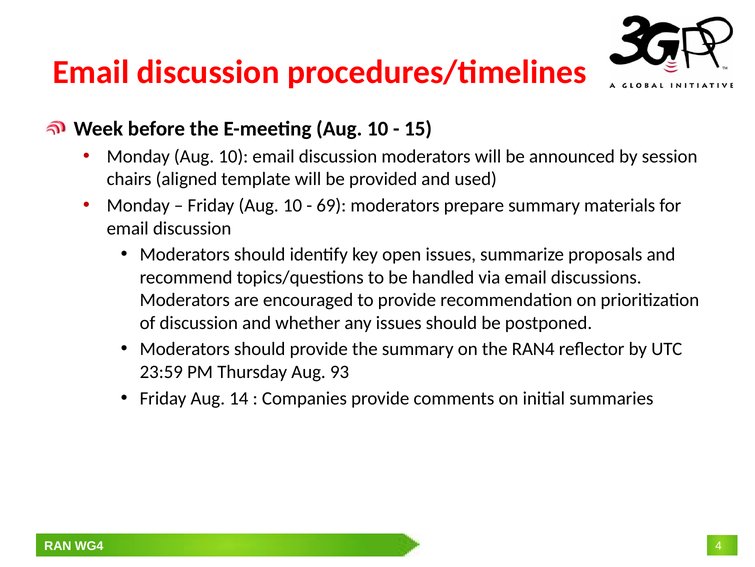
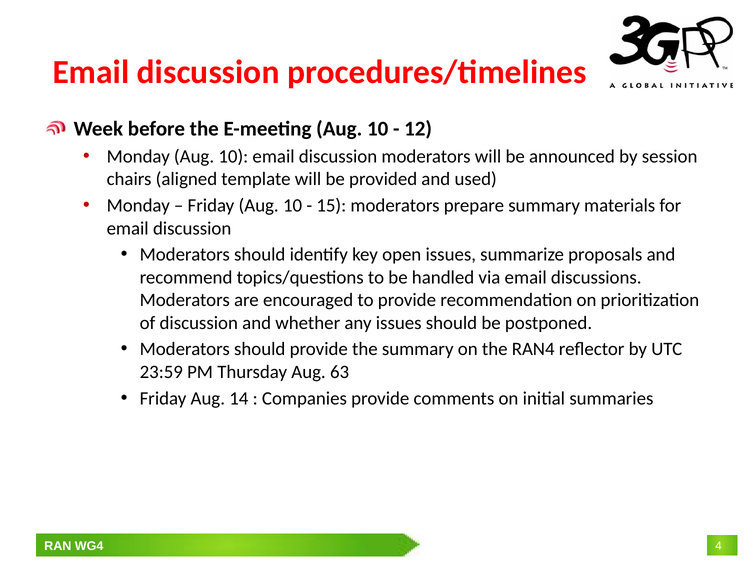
15: 15 -> 12 (418, 129)
69: 69 -> 15 (331, 205)
93: 93 -> 63 (340, 371)
